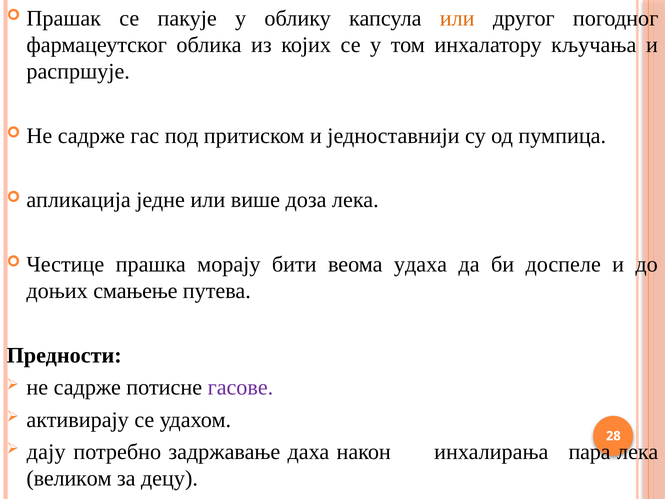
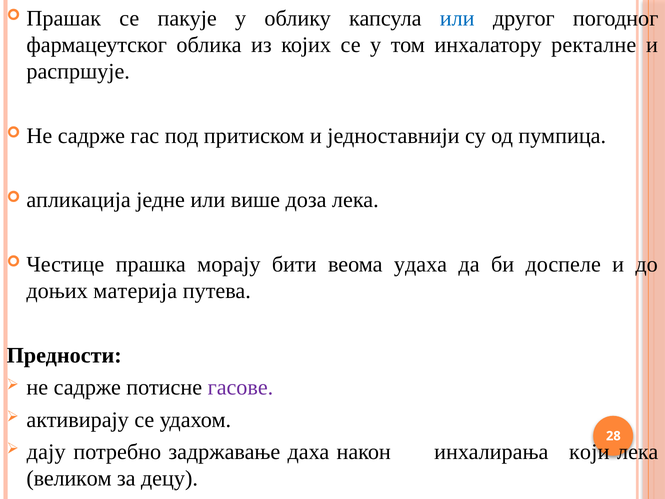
или colour: orange -> blue (457, 18)
кључања: кључања -> ректалне (594, 45)
смањење: смањење -> материја (135, 291)
пара: пара -> који (589, 452)
